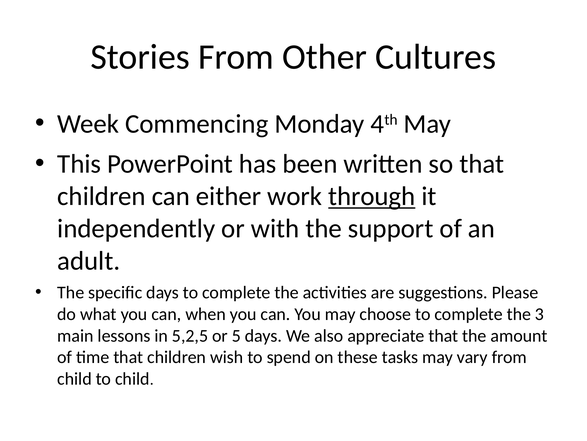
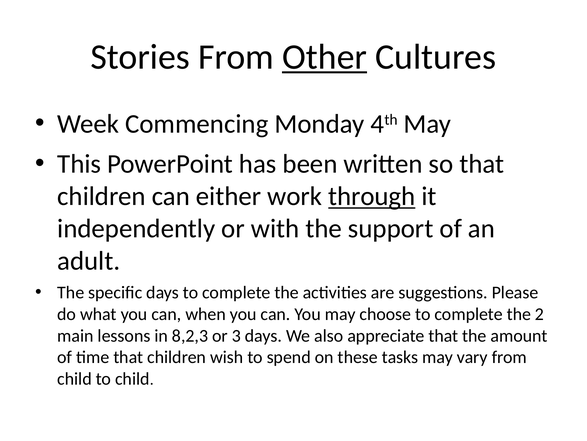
Other underline: none -> present (325, 57)
3: 3 -> 2 (540, 314)
5,2,5: 5,2,5 -> 8,2,3 (190, 335)
5: 5 -> 3 (236, 335)
